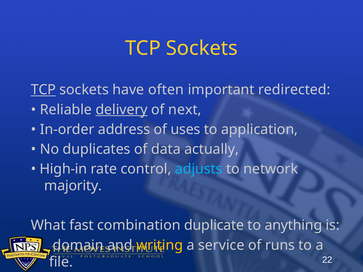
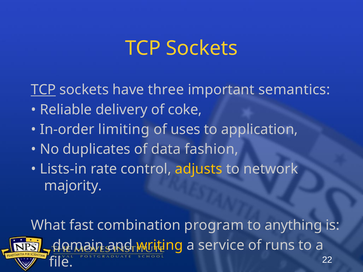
often: often -> three (166, 90)
redirected: redirected -> semantics (294, 90)
delivery underline: present -> none (122, 110)
next: next -> coke (185, 110)
address: address -> limiting (124, 129)
actually: actually -> fashion (211, 149)
High-in: High-in -> Lists-in (63, 169)
adjusts colour: light blue -> yellow (199, 169)
duplicate: duplicate -> program (214, 226)
